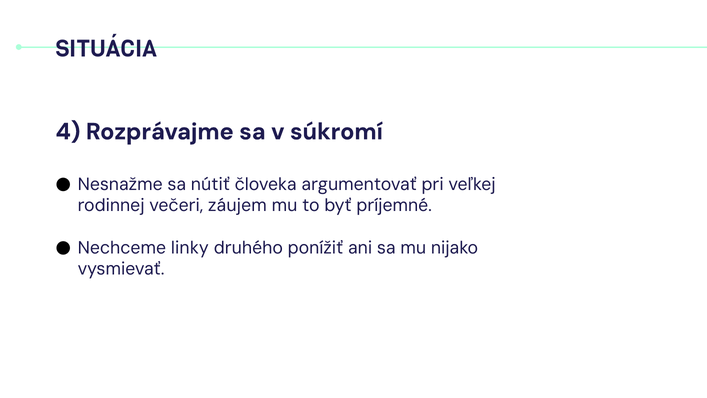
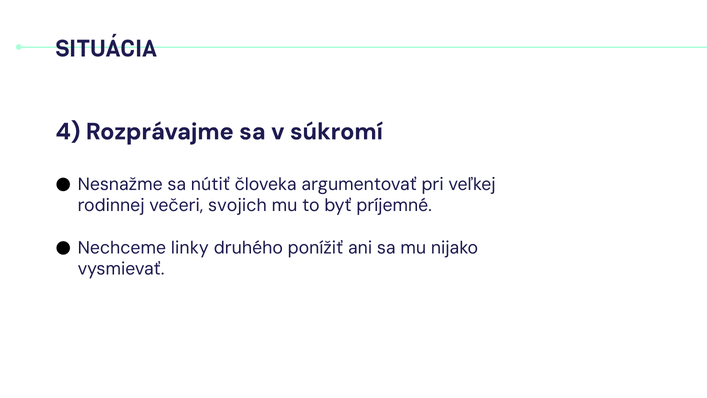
záujem: záujem -> svojich (237, 205)
